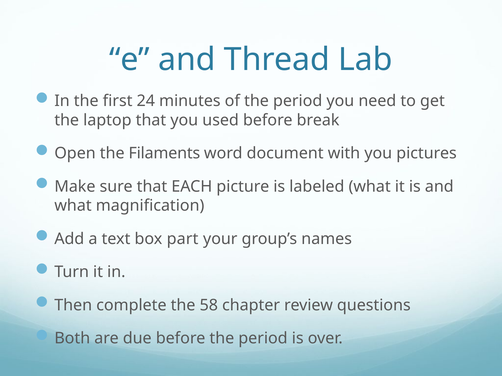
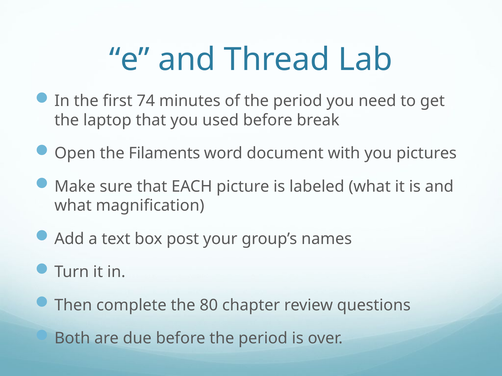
24: 24 -> 74 (146, 101)
part: part -> post (183, 239)
58: 58 -> 80 (209, 305)
